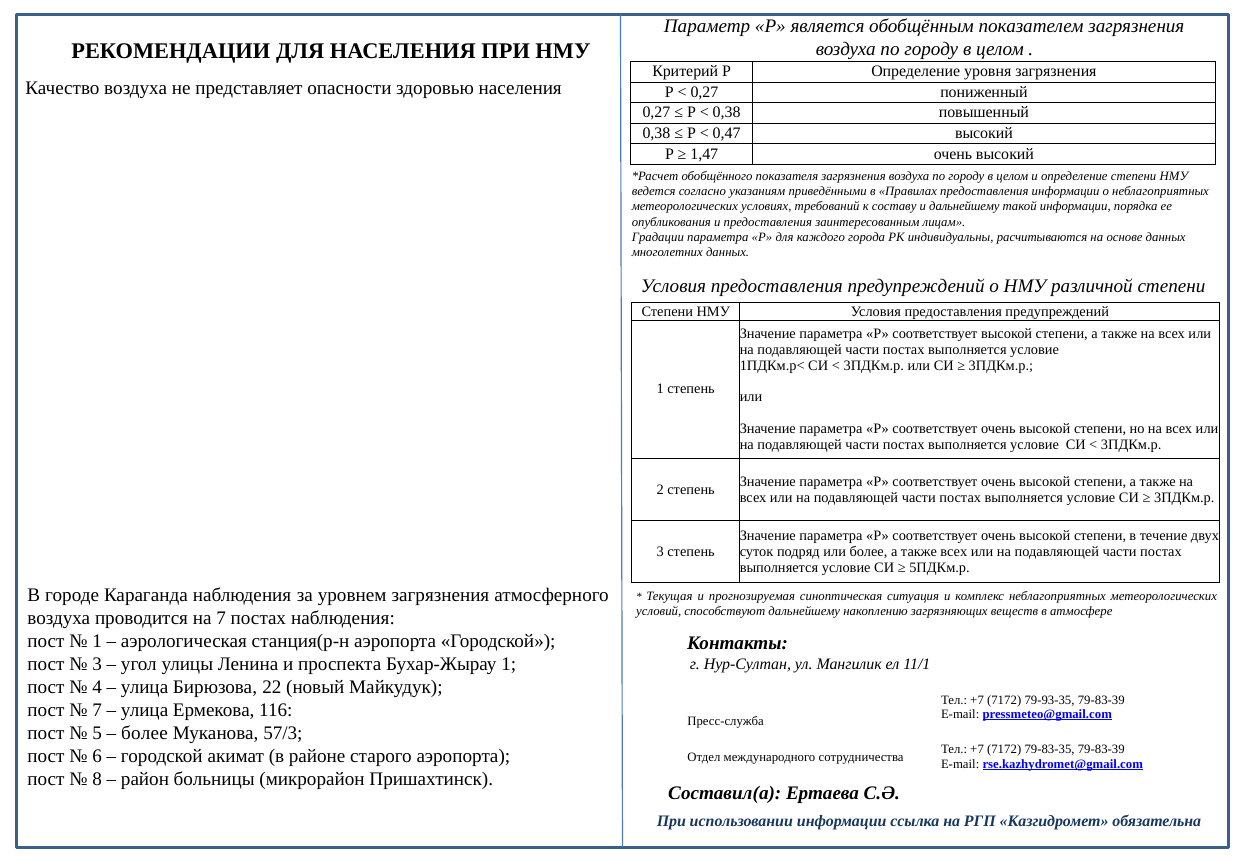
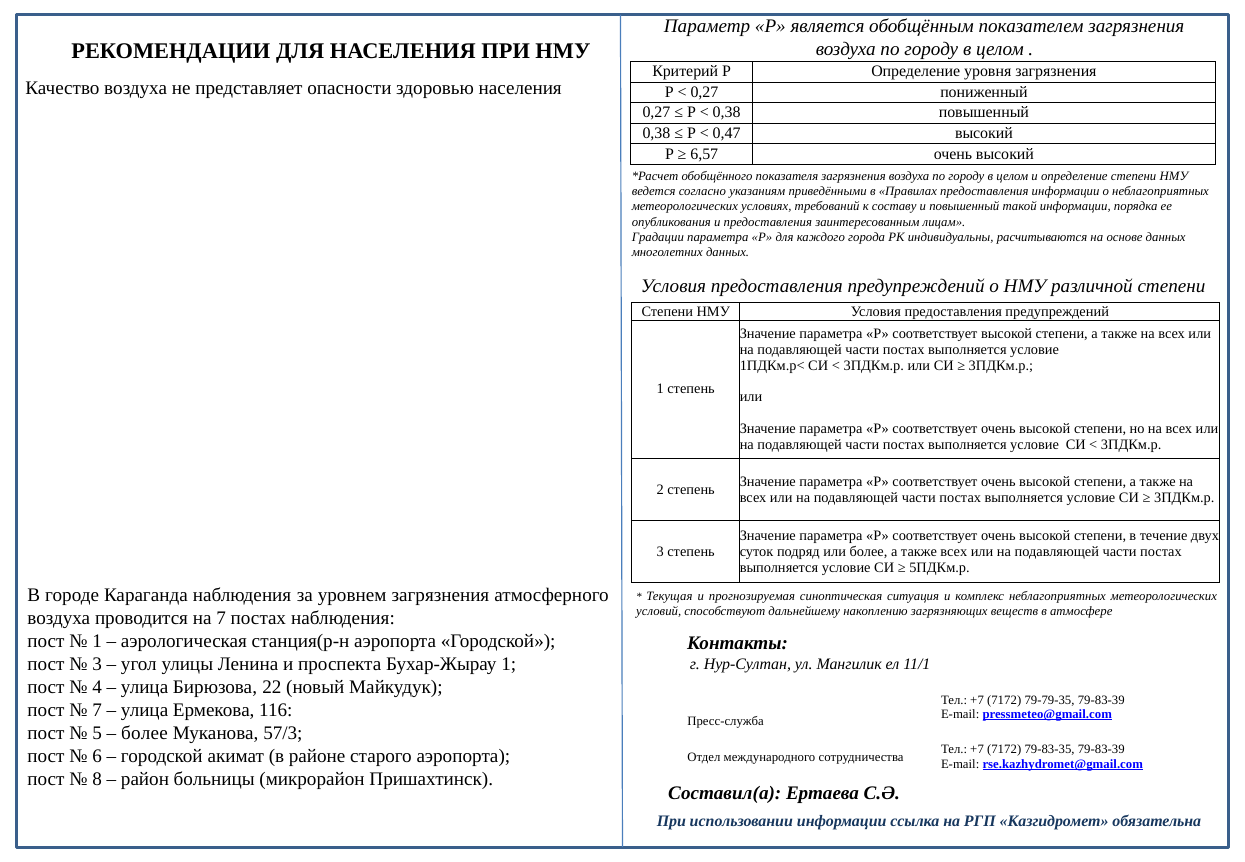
1,47: 1,47 -> 6,57 (704, 154)
и дальнейшему: дальнейшему -> повышенный (964, 207)
79-93-35: 79-93-35 -> 79-79-35 (1050, 700)
